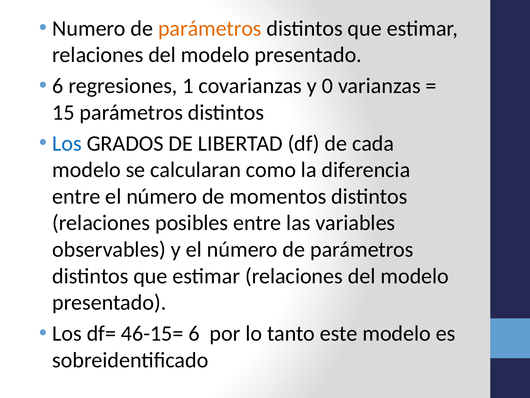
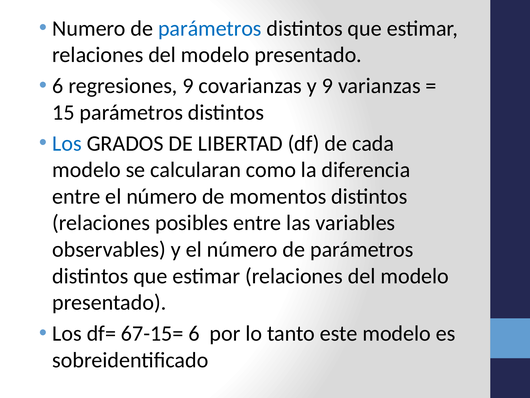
parámetros colour: orange -> blue (210, 28)
regresiones 1: 1 -> 9 (188, 86)
y 0: 0 -> 9 (327, 86)
46-15=: 46-15= -> 67-15= (152, 333)
